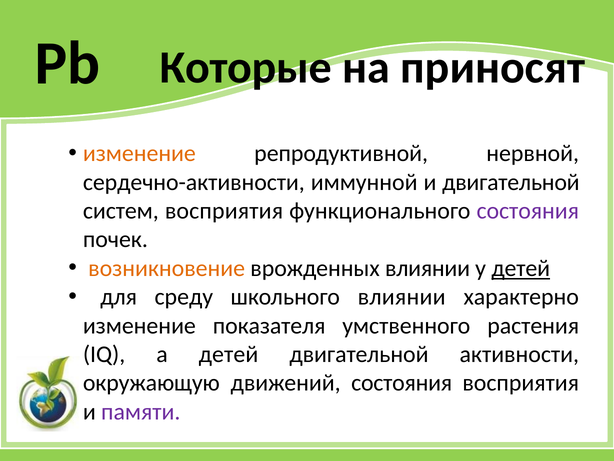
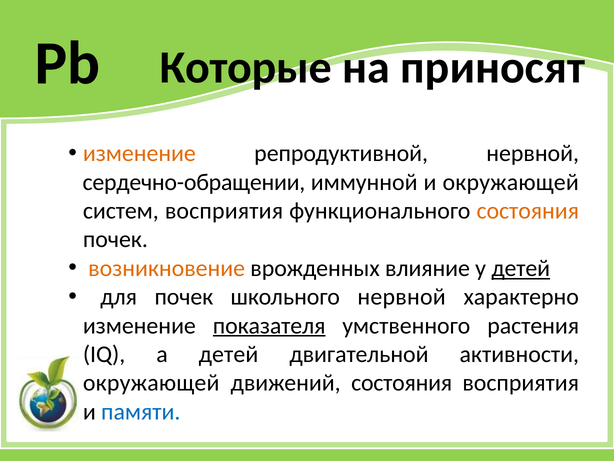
сердечно-активности: сердечно-активности -> сердечно-обращении (194, 182)
и двигательной: двигательной -> окружающей (511, 182)
состояния colour: purple -> orange (528, 211)
врожденных влиянии: влиянии -> влияние (427, 268)
для среду: среду -> почек (184, 297)
школьного влиянии: влиянии -> нервной (402, 297)
показателя underline: none -> present (269, 325)
окружающую: окружающую -> окружающей (151, 383)
памяти colour: purple -> blue (141, 411)
